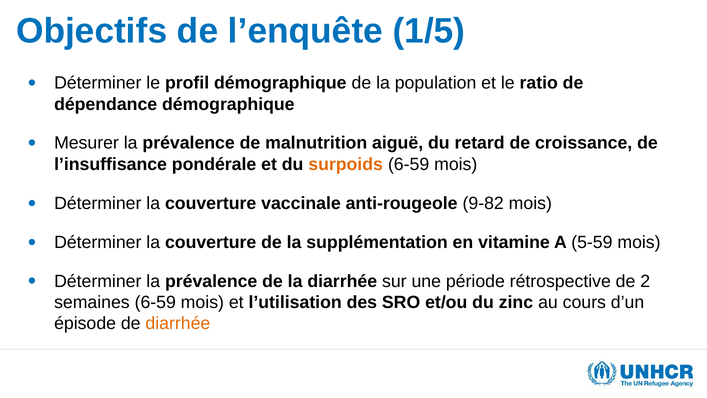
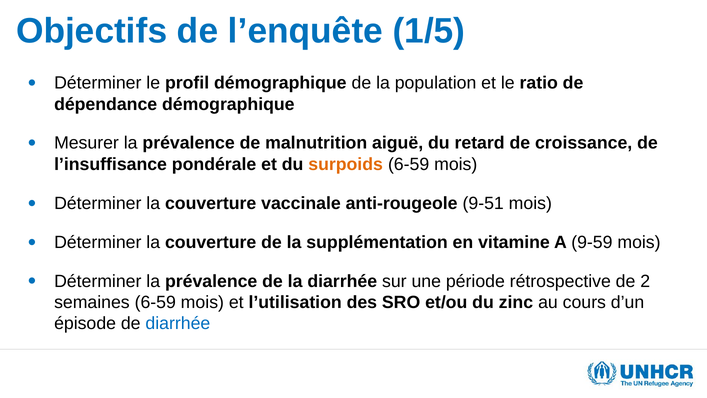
9-82: 9-82 -> 9-51 (483, 203)
5-59: 5-59 -> 9-59 (592, 242)
diarrhée colour: orange -> blue (178, 323)
